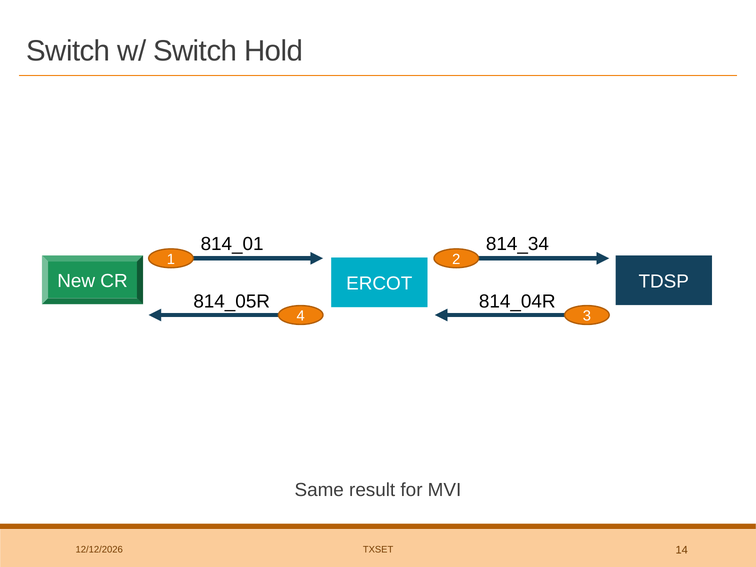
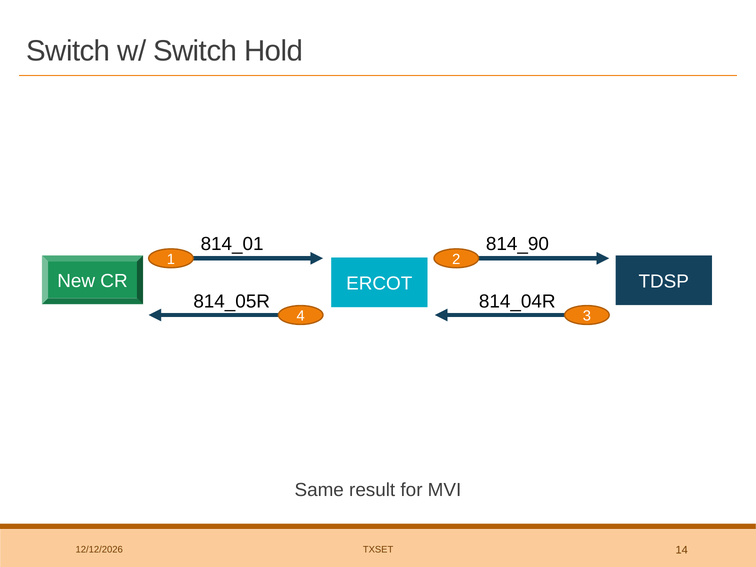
814_34: 814_34 -> 814_90 (517, 244)
